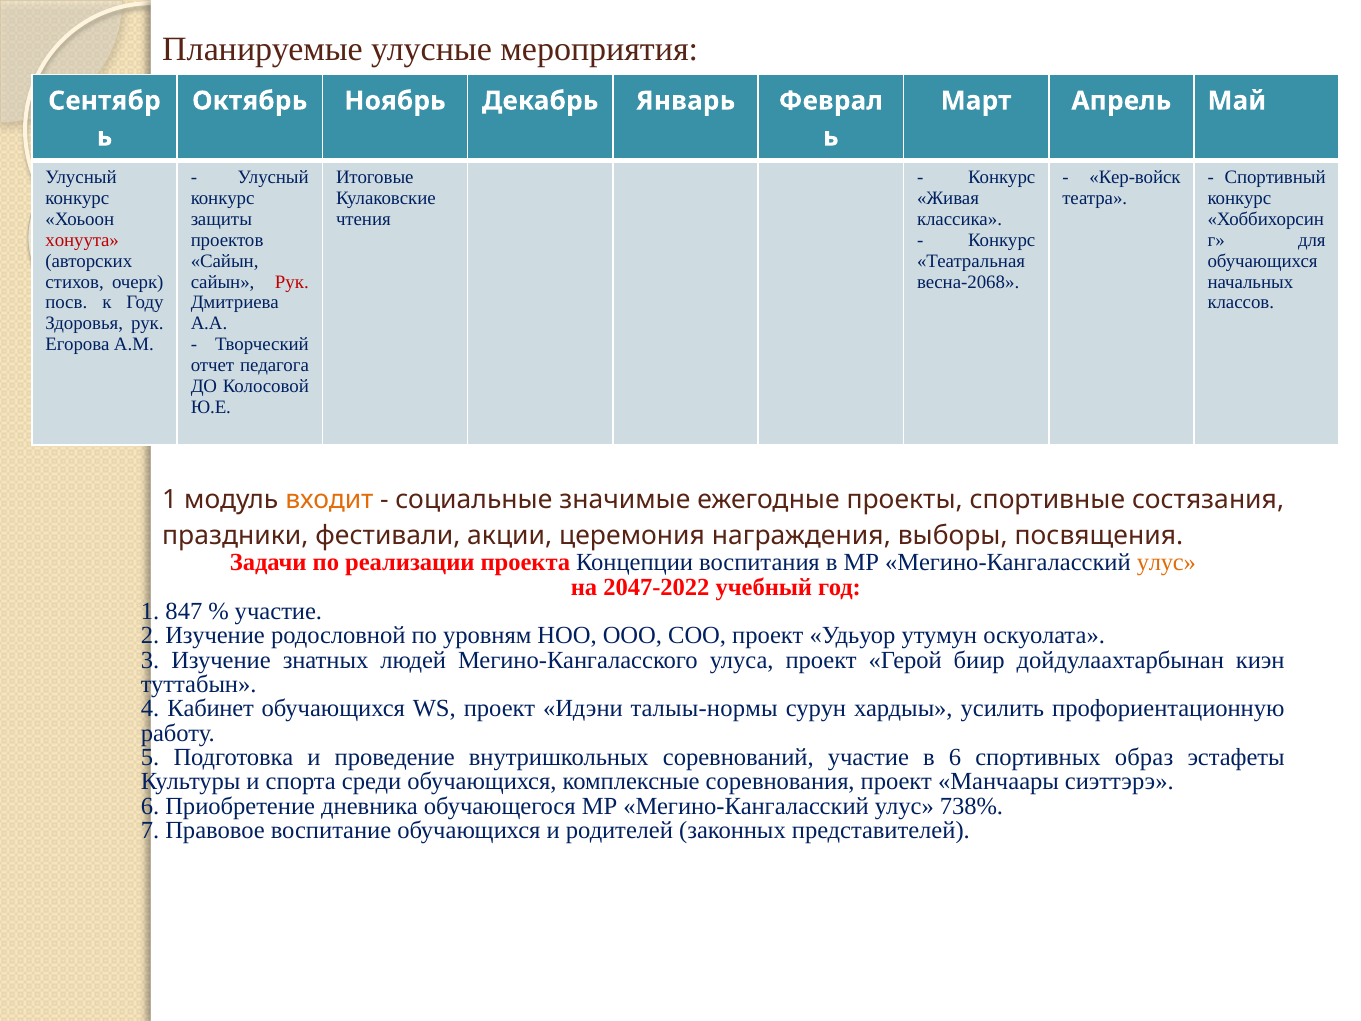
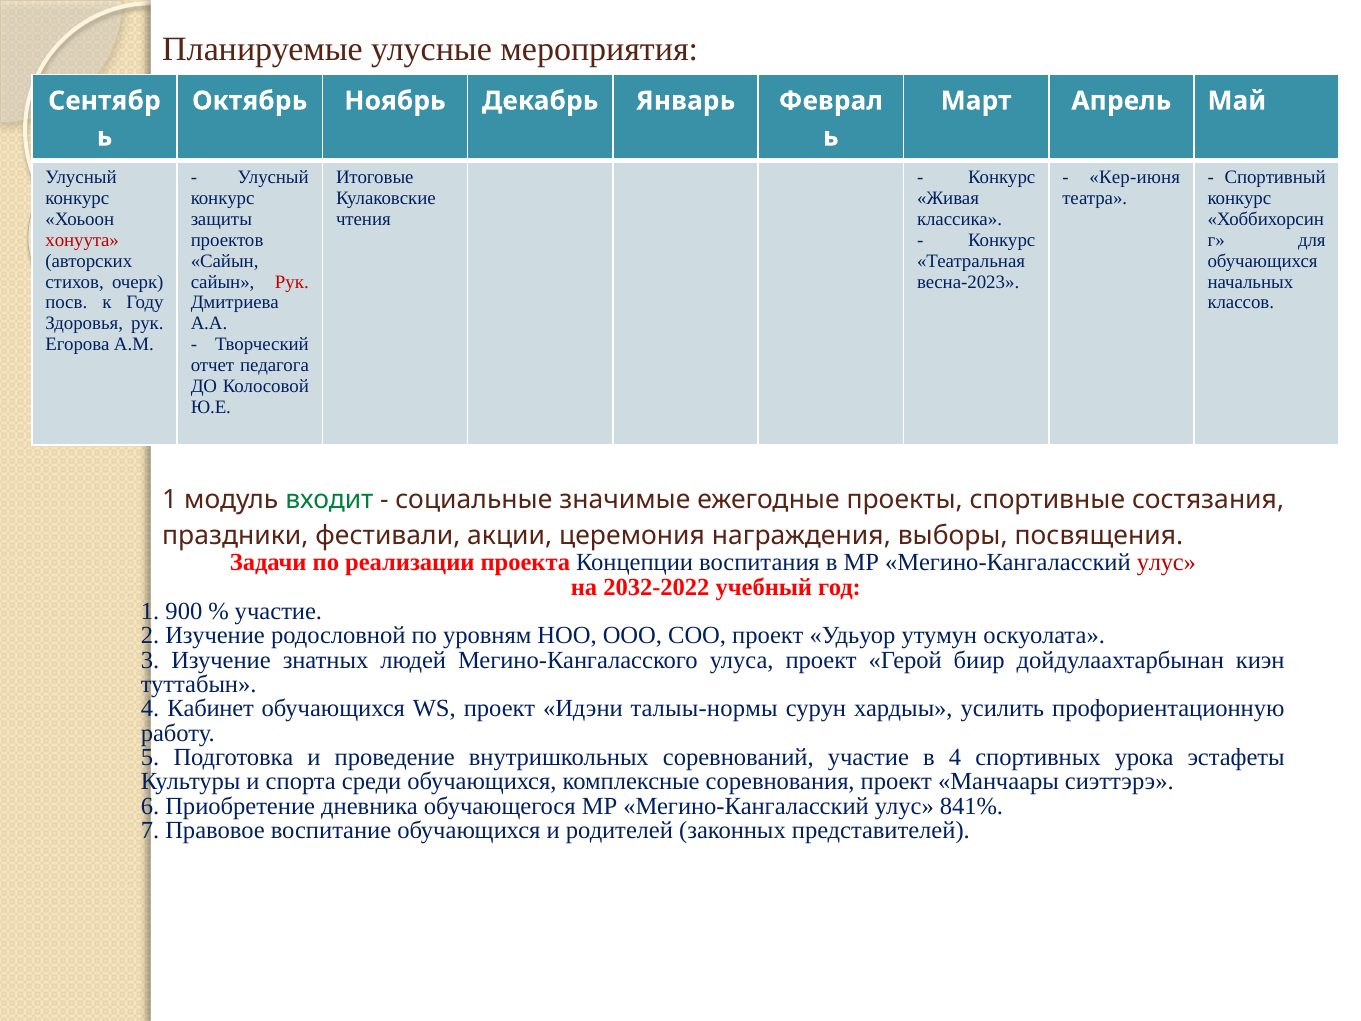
Кер-войск: Кер-войск -> Кер-июня (1135, 178)
весна-2068: весна-2068 -> весна-2023 (968, 282)
входит colour: orange -> green (329, 500)
улус colour: orange -> red (1166, 562)
2047-2022: 2047-2022 -> 2032-2022 (656, 587)
847: 847 -> 900 (184, 611)
в 6: 6 -> 4 (955, 757)
образ: образ -> урока (1144, 757)
738%: 738% -> 841% (971, 806)
